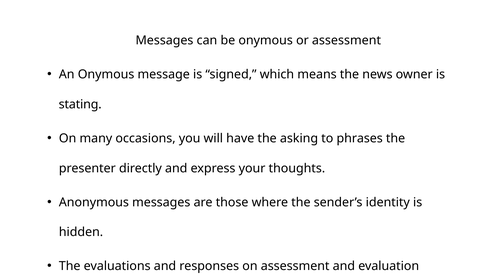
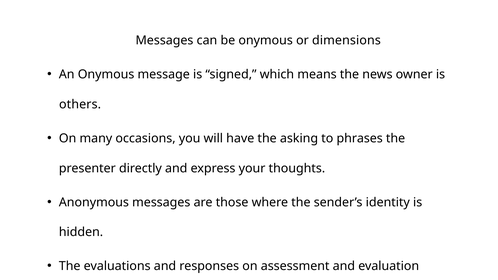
or assessment: assessment -> dimensions (346, 41)
stating: stating -> others (80, 104)
